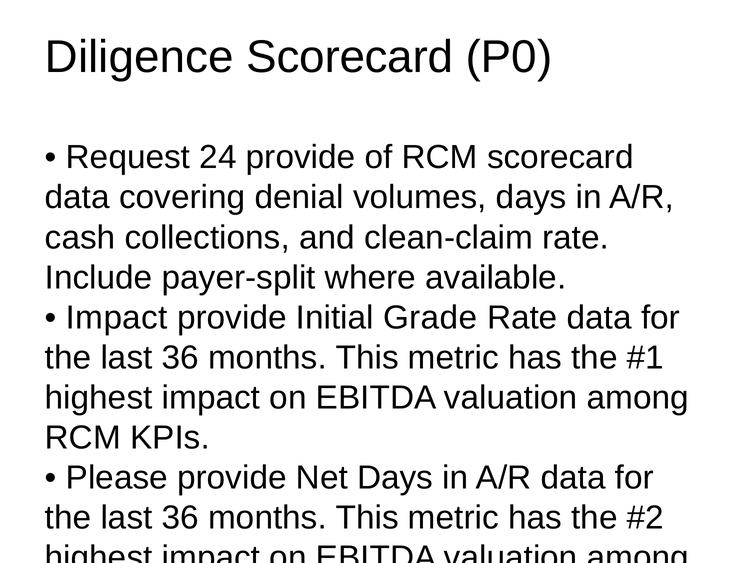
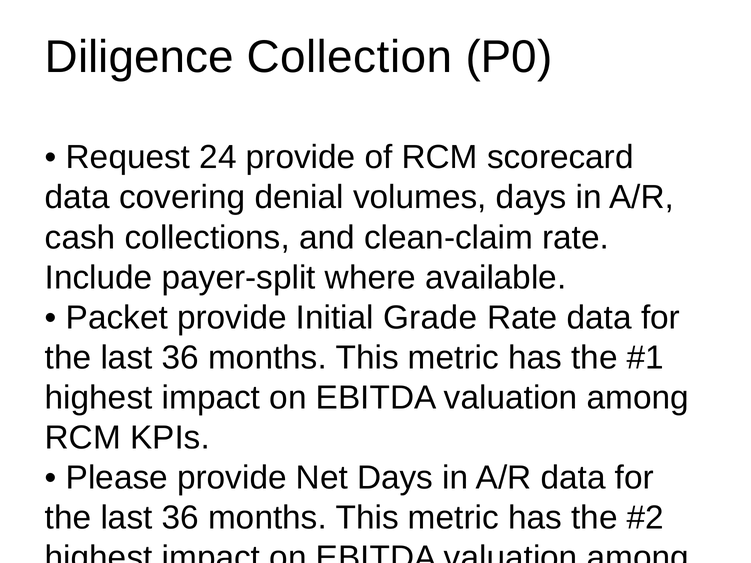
Diligence Scorecard: Scorecard -> Collection (349, 57)
Impact: Impact -> Packet (117, 318)
